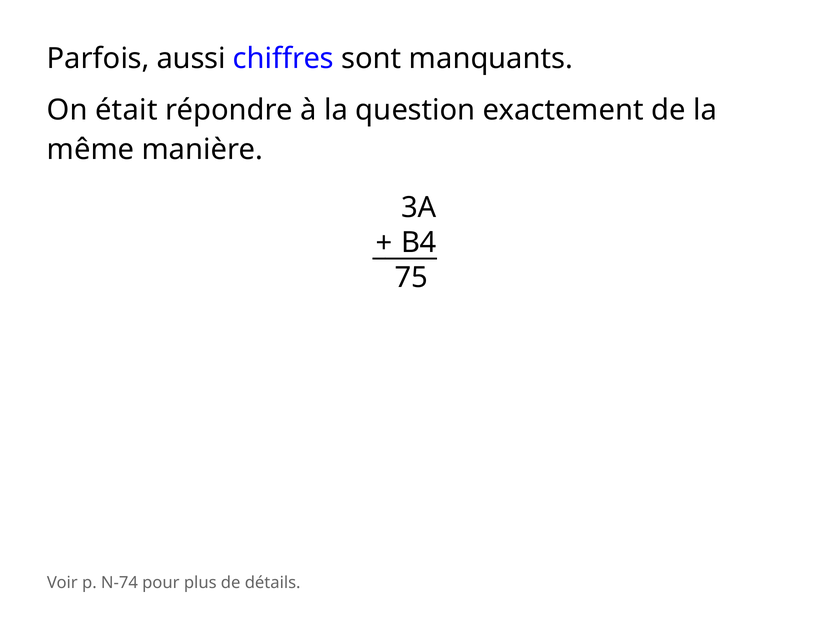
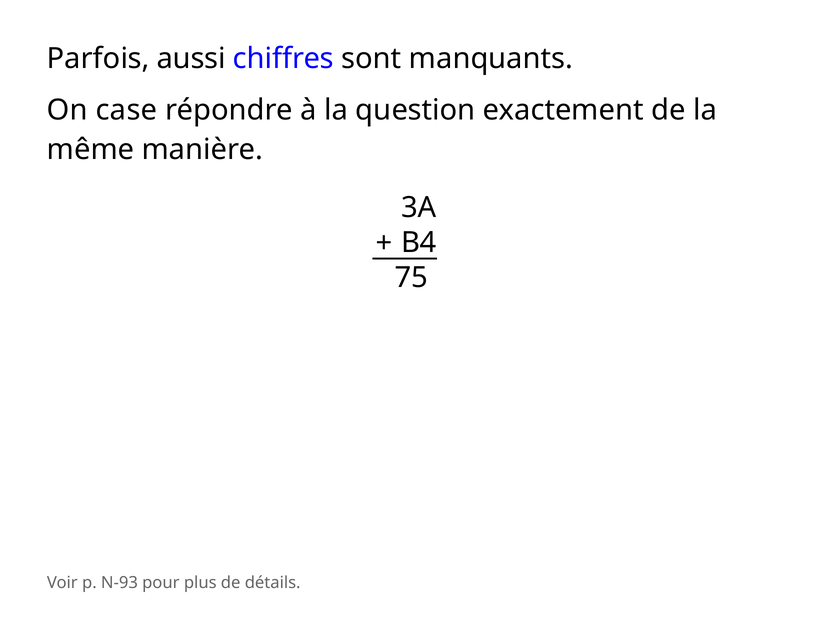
était: était -> case (126, 110)
N-74: N-74 -> N-93 (119, 582)
